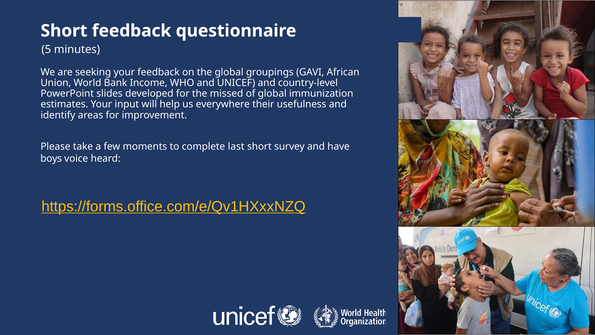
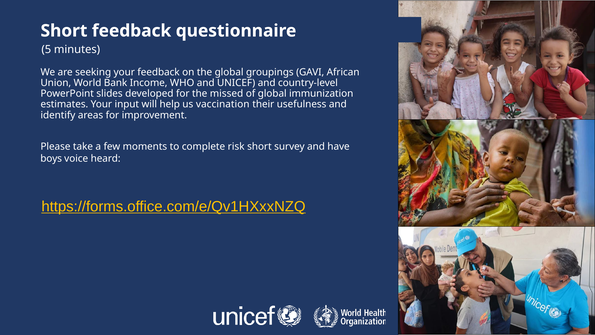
everywhere: everywhere -> vaccination (223, 104)
last: last -> risk (236, 147)
